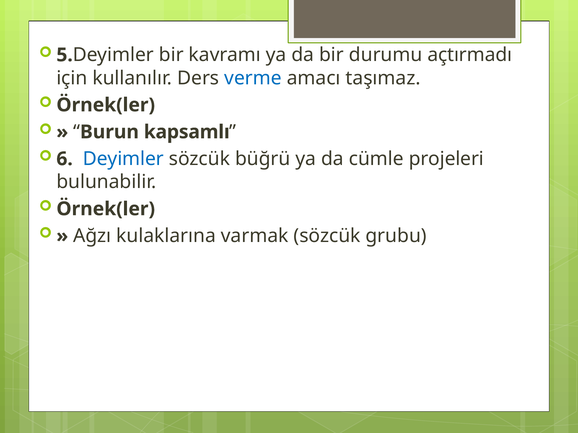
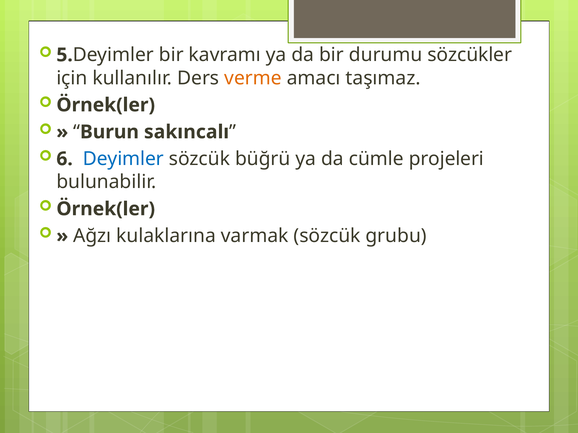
açtırmadı: açtırmadı -> sözcükler (470, 55)
verme colour: blue -> orange (253, 78)
kapsamlı: kapsamlı -> sakıncalı (187, 132)
